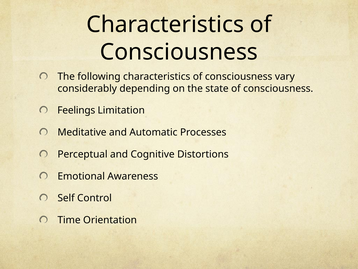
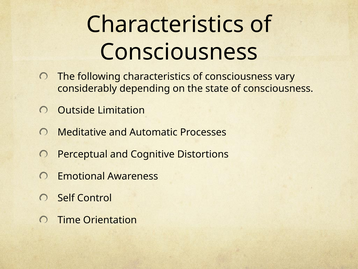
Feelings: Feelings -> Outside (76, 110)
